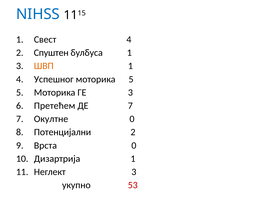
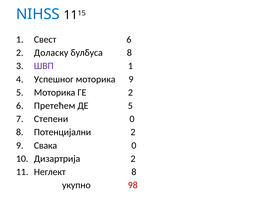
Свест 4: 4 -> 6 (129, 39)
Спуштен: Спуштен -> Доласку (51, 53)
булбуса 1: 1 -> 8 (129, 53)
ШВП colour: orange -> purple (44, 66)
моторика 5: 5 -> 9 (131, 79)
ГЕ 3: 3 -> 2 (130, 92)
ДЕ 7: 7 -> 5 (130, 106)
Окултне: Окултне -> Степени (51, 119)
Врста: Врста -> Свака (46, 145)
Дизартрија 1: 1 -> 2 (133, 159)
Неглект 3: 3 -> 8 (134, 172)
53: 53 -> 98 (133, 185)
